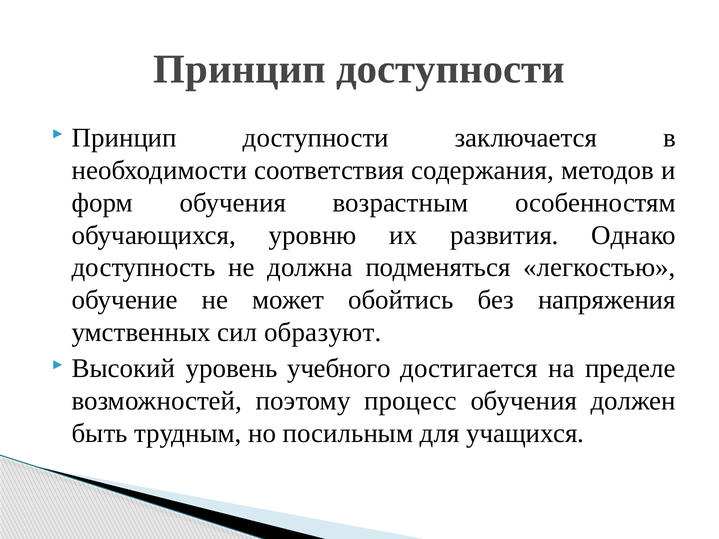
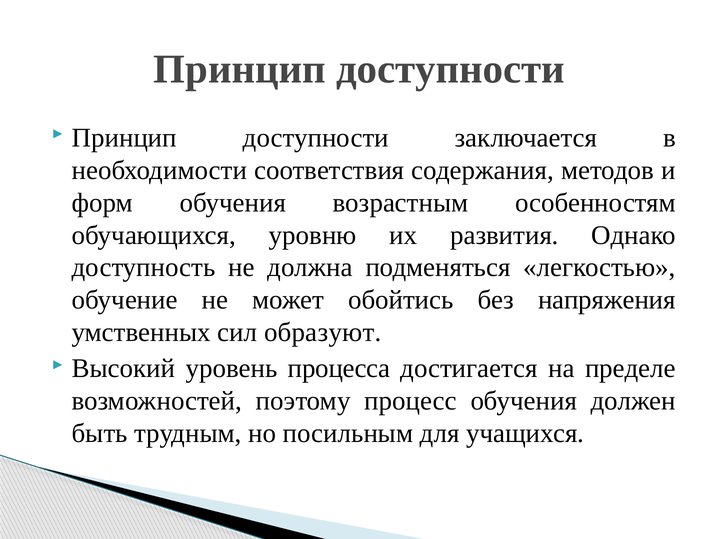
учебного: учебного -> процесса (339, 369)
